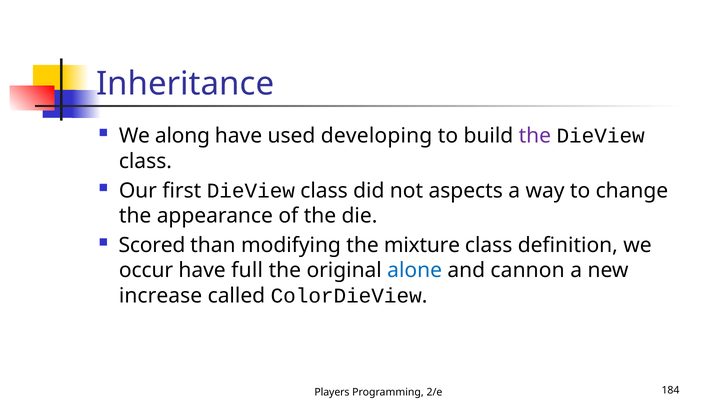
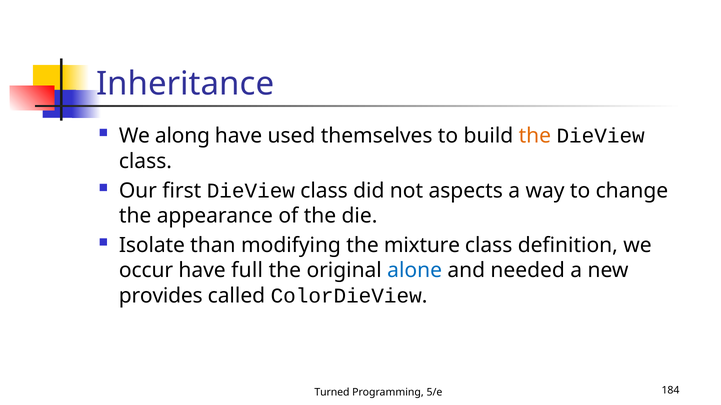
developing: developing -> themselves (377, 136)
the colour: purple -> orange (535, 136)
Scored: Scored -> Isolate (152, 246)
cannon: cannon -> needed (528, 271)
increase: increase -> provides (161, 296)
Players: Players -> Turned (332, 393)
2/e: 2/e -> 5/e (434, 393)
